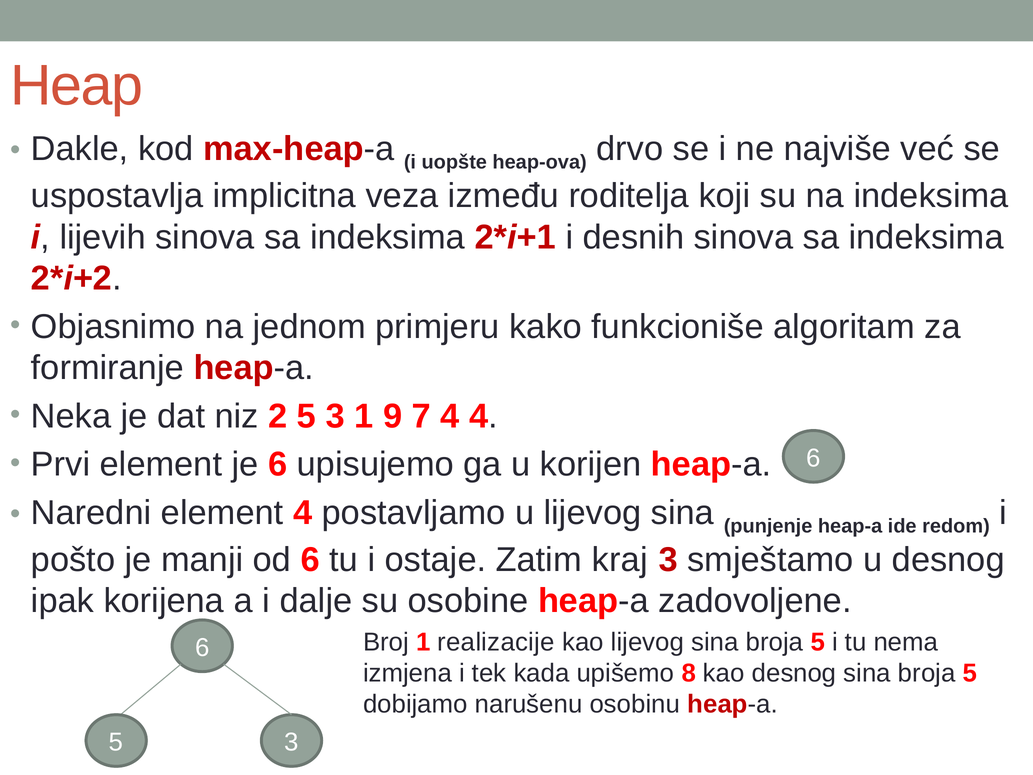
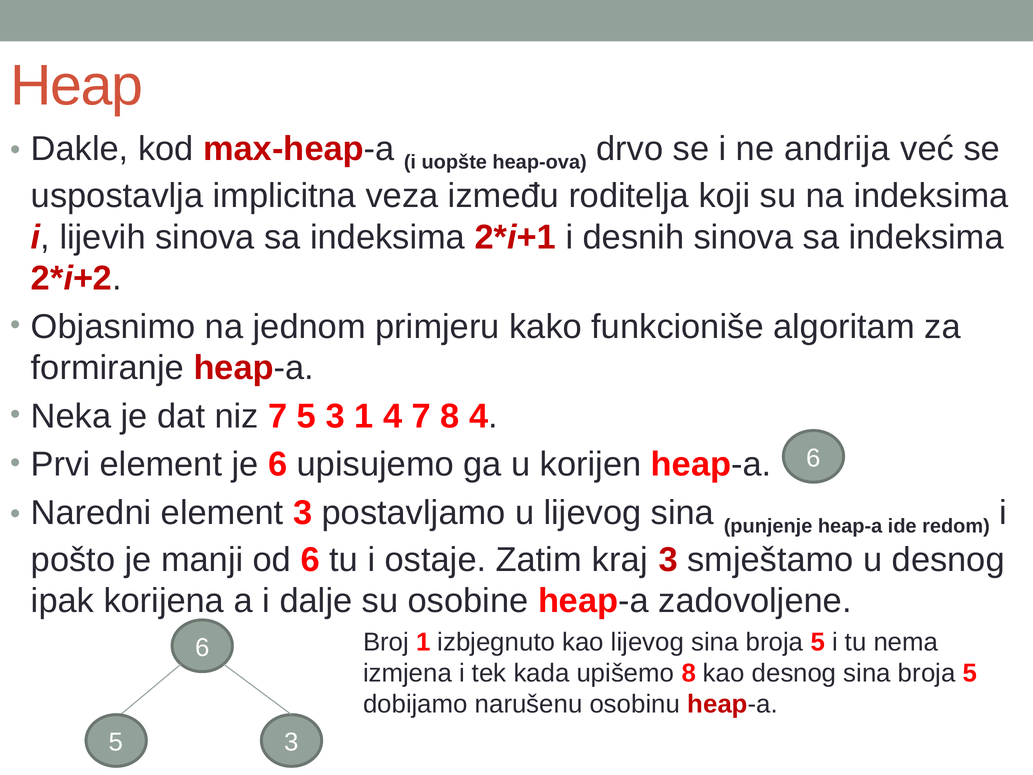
najviše: najviše -> andrija (837, 149)
niz 2: 2 -> 7 (278, 416)
1 9: 9 -> 4 (393, 416)
7 4: 4 -> 8 (450, 416)
element 4: 4 -> 3 (303, 512)
realizacije: realizacije -> izbjegnuto (496, 642)
